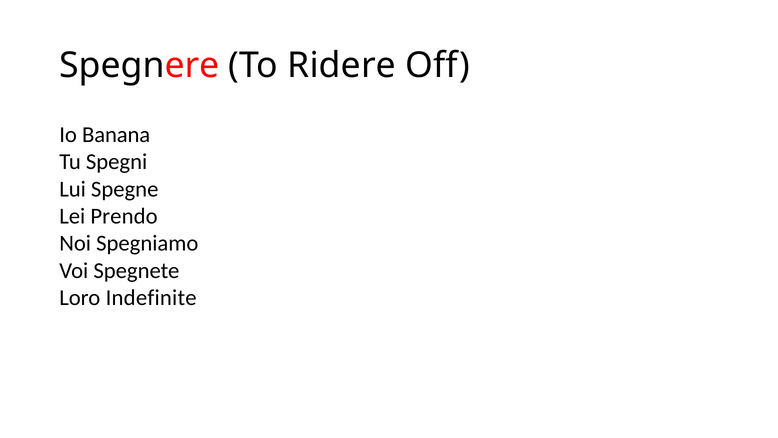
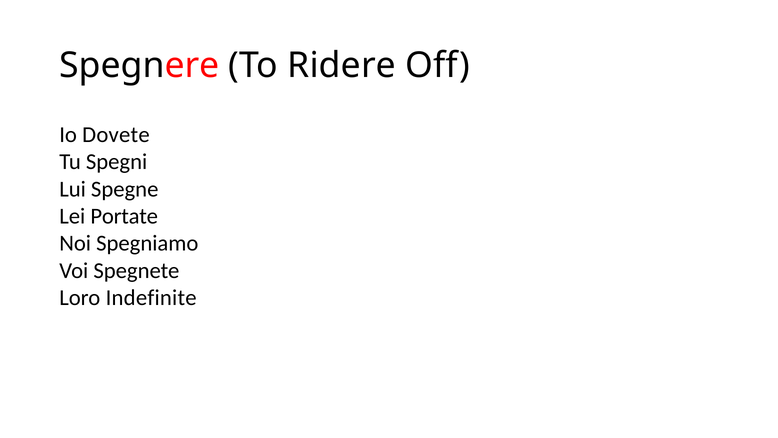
Banana: Banana -> Dovete (116, 135)
Prendo: Prendo -> Portate (124, 216)
